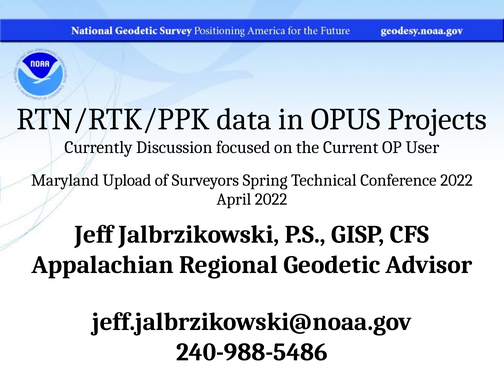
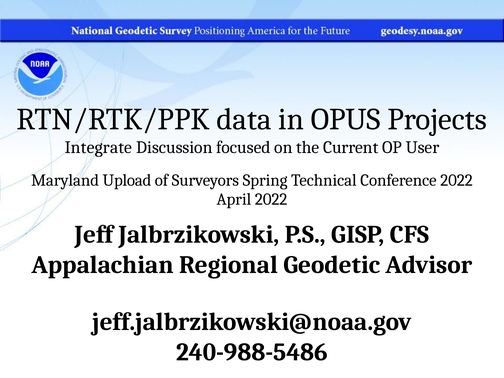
Currently: Currently -> Integrate (98, 148)
